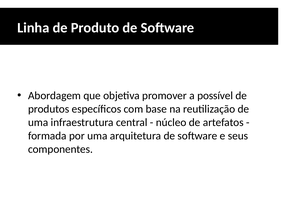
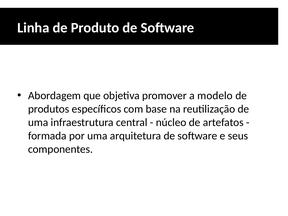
possível: possível -> modelo (215, 96)
